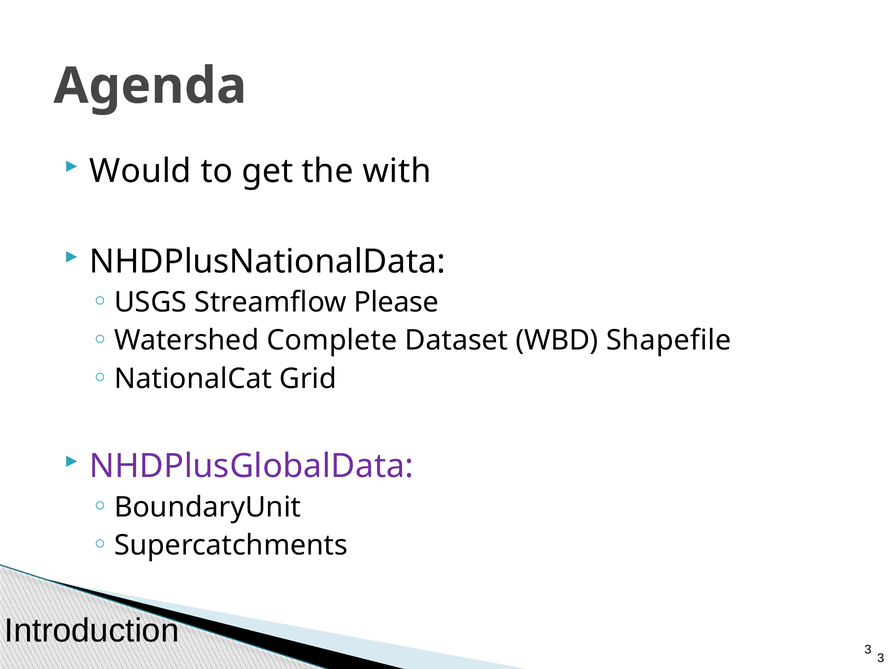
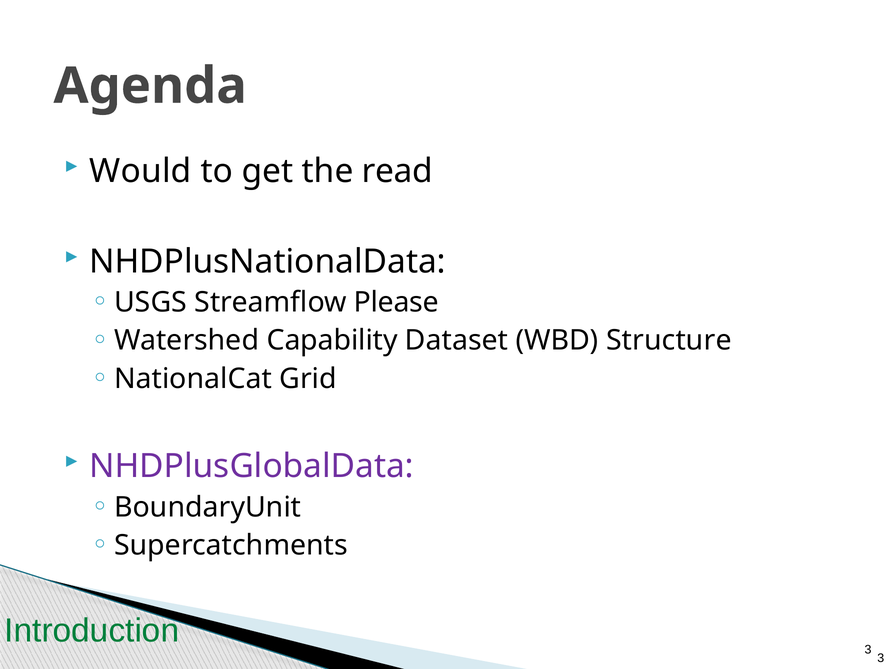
with: with -> read (397, 172)
Complete: Complete -> Capability (332, 341)
Shapefile: Shapefile -> Structure (669, 341)
Introduction colour: black -> green (92, 632)
